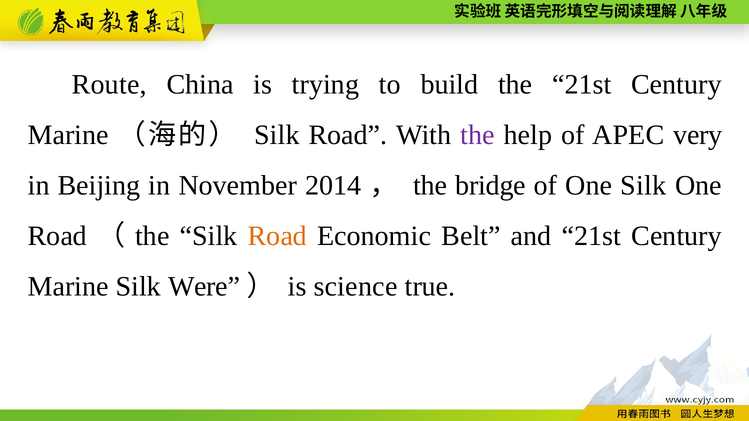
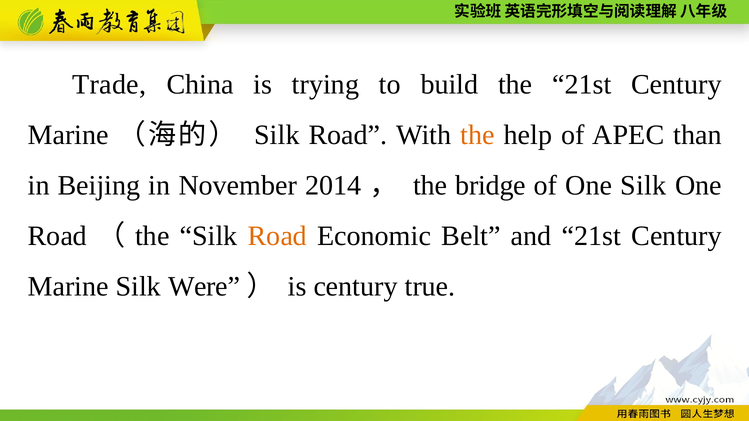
Route: Route -> Trade (109, 84)
the colour: purple -> orange (478, 135)
very: very -> than (698, 135)
is science: science -> century (356, 287)
